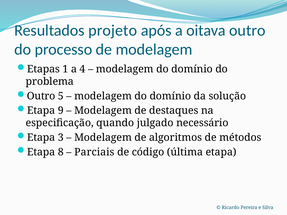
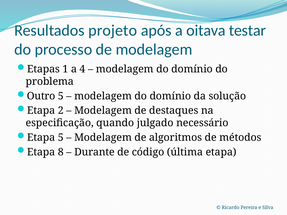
oitava outro: outro -> testar (247, 30)
9: 9 -> 2 (61, 111)
Etapa 3: 3 -> 5 (61, 138)
Parciais: Parciais -> Durante (94, 152)
